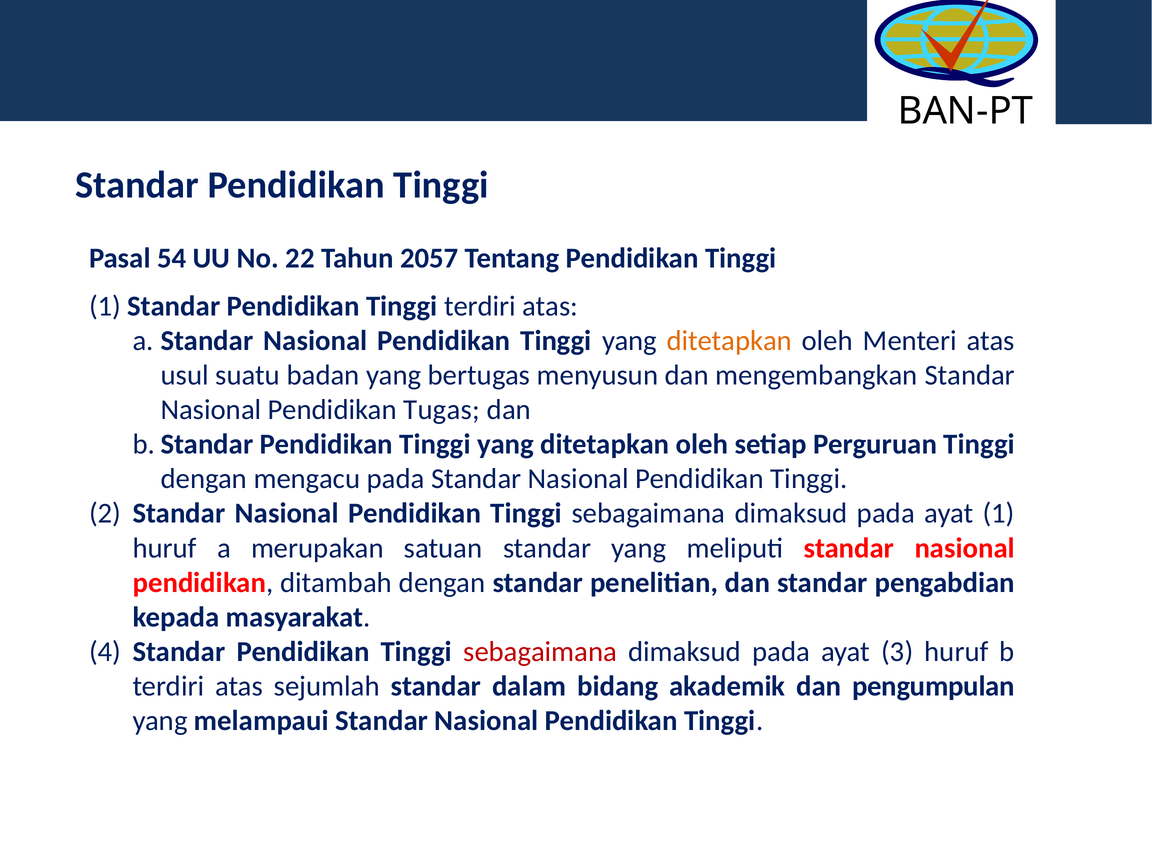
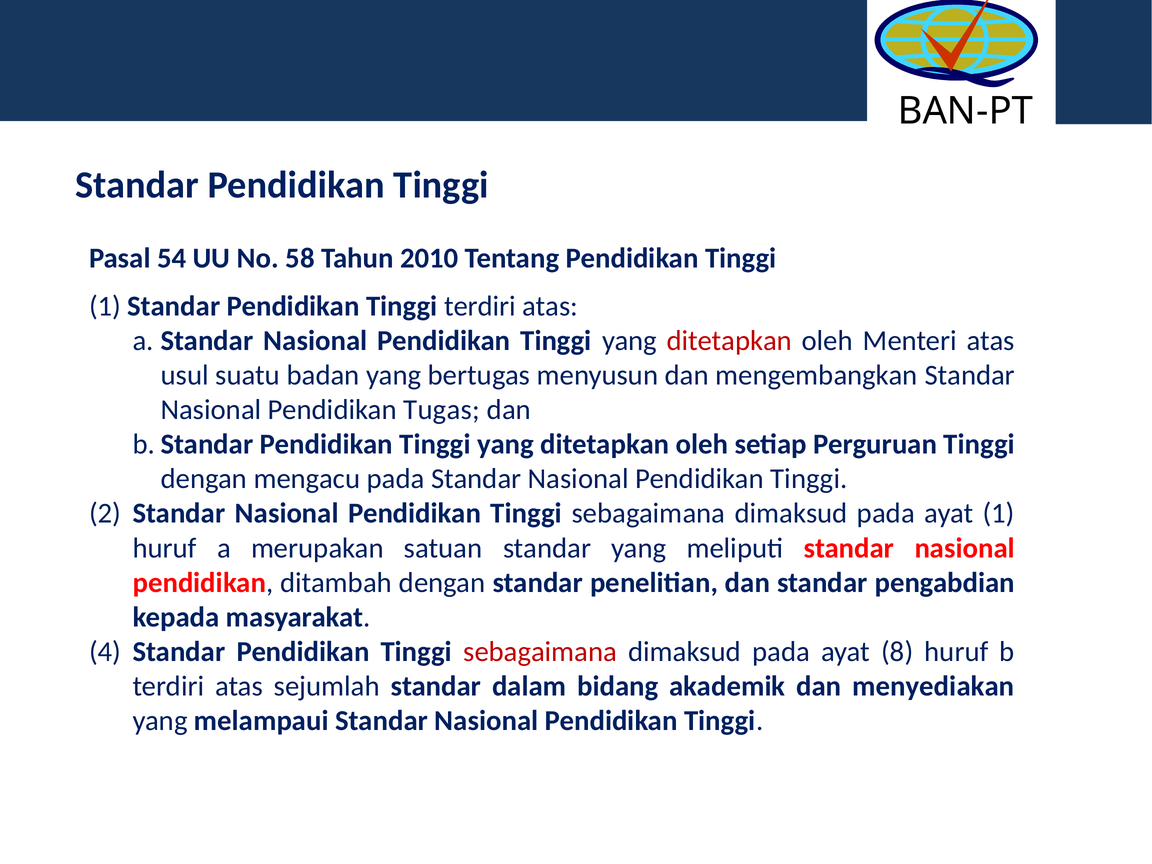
22: 22 -> 58 (300, 258)
2057: 2057 -> 2010 (429, 258)
ditetapkan colour: orange -> red (729, 341)
3: 3 -> 8 (897, 652)
pengumpulan: pengumpulan -> menyediakan (933, 686)
